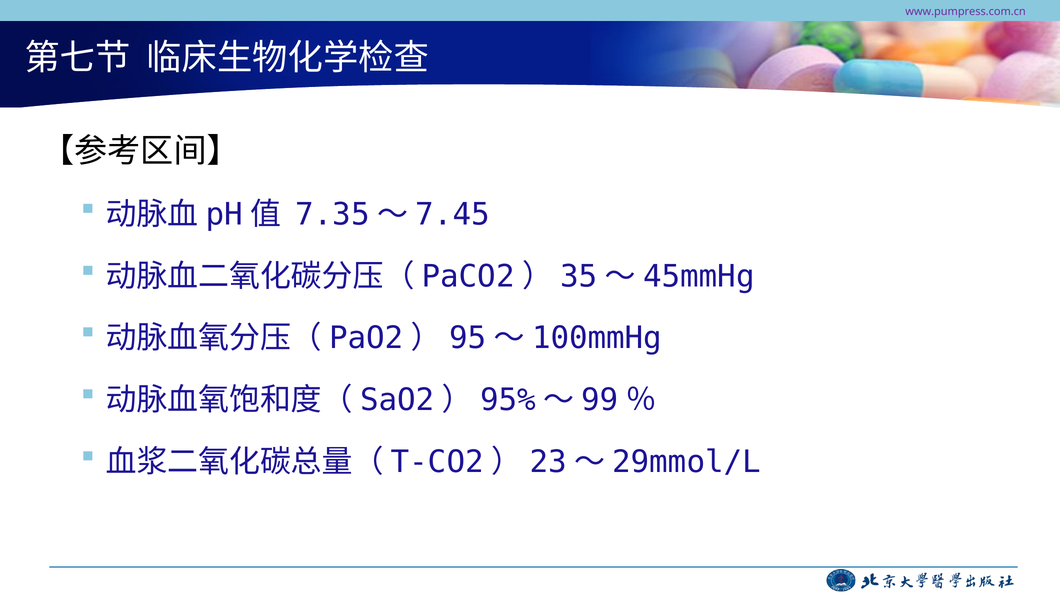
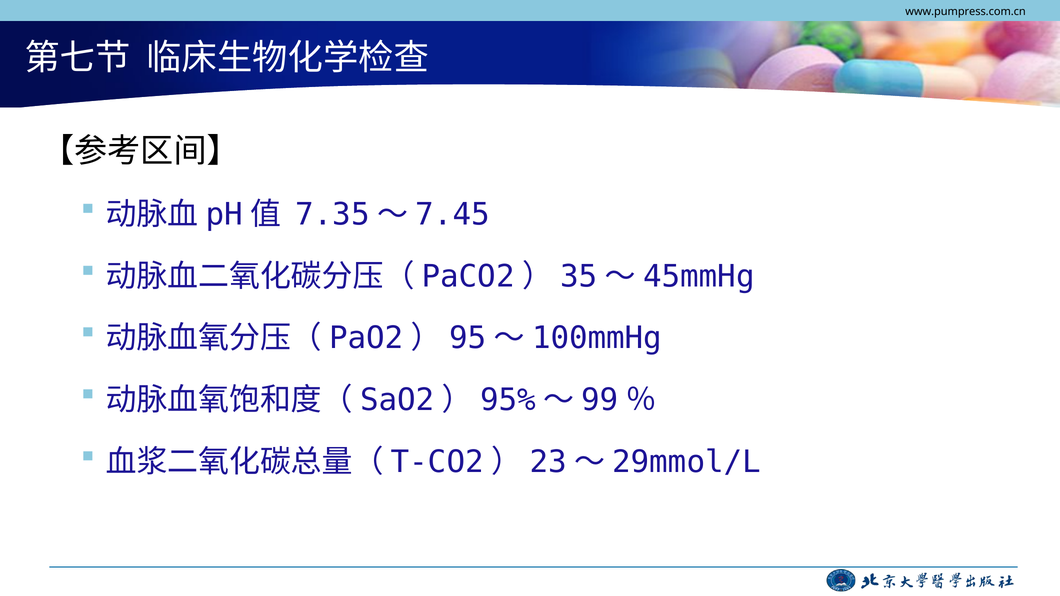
www.pumpress.com.cn colour: purple -> black (966, 11)
